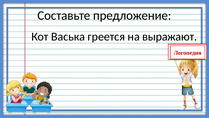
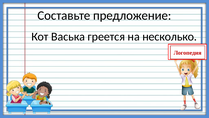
выражают: выражают -> несколько (170, 37)
